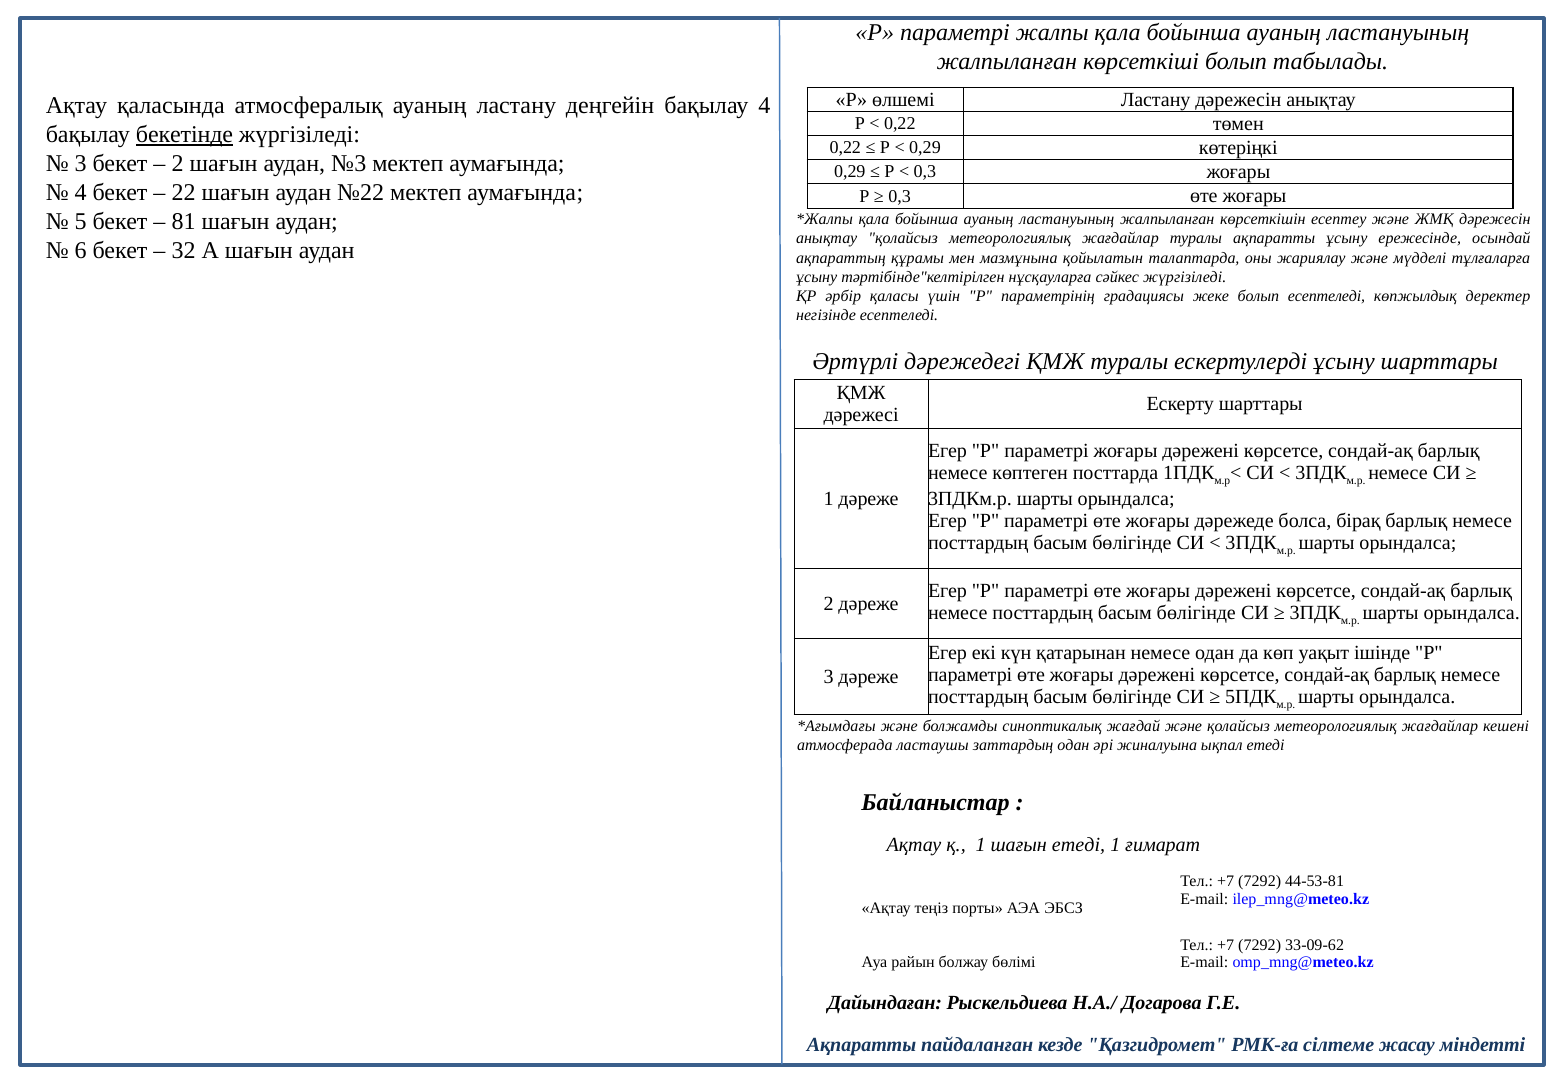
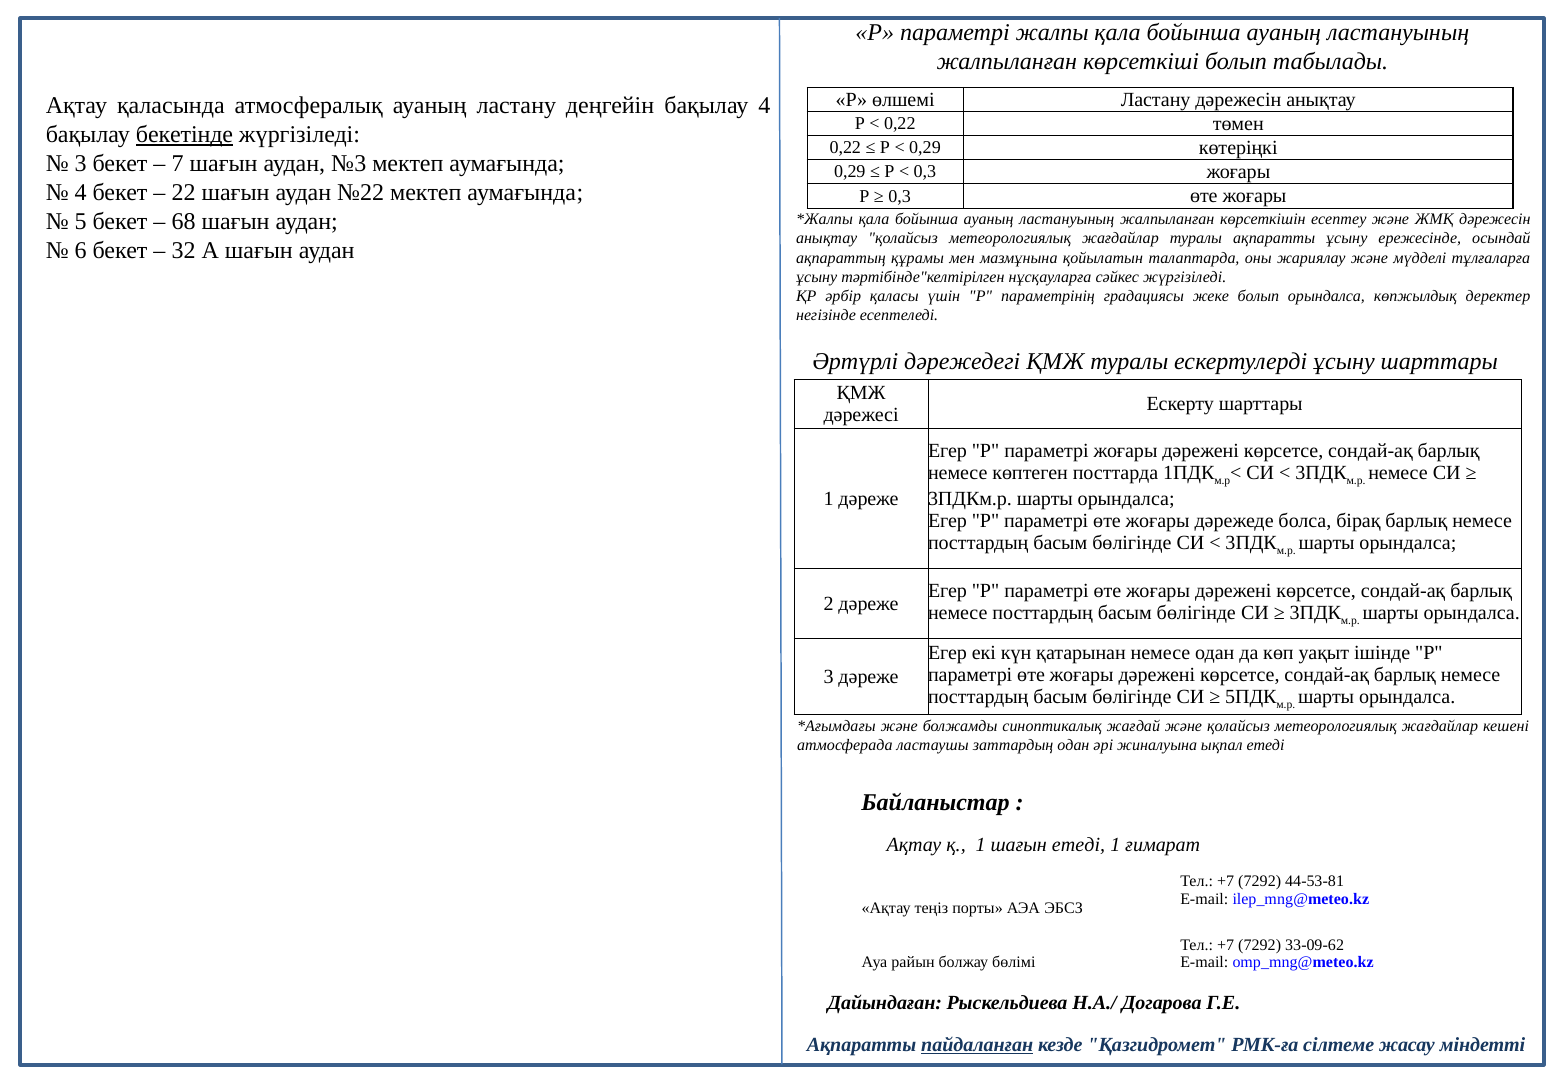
2: 2 -> 7 (178, 164)
81: 81 -> 68 (184, 221)
болып есептеледі: есептеледі -> орындалса (1326, 296)
пайдаланған underline: none -> present (977, 1045)
